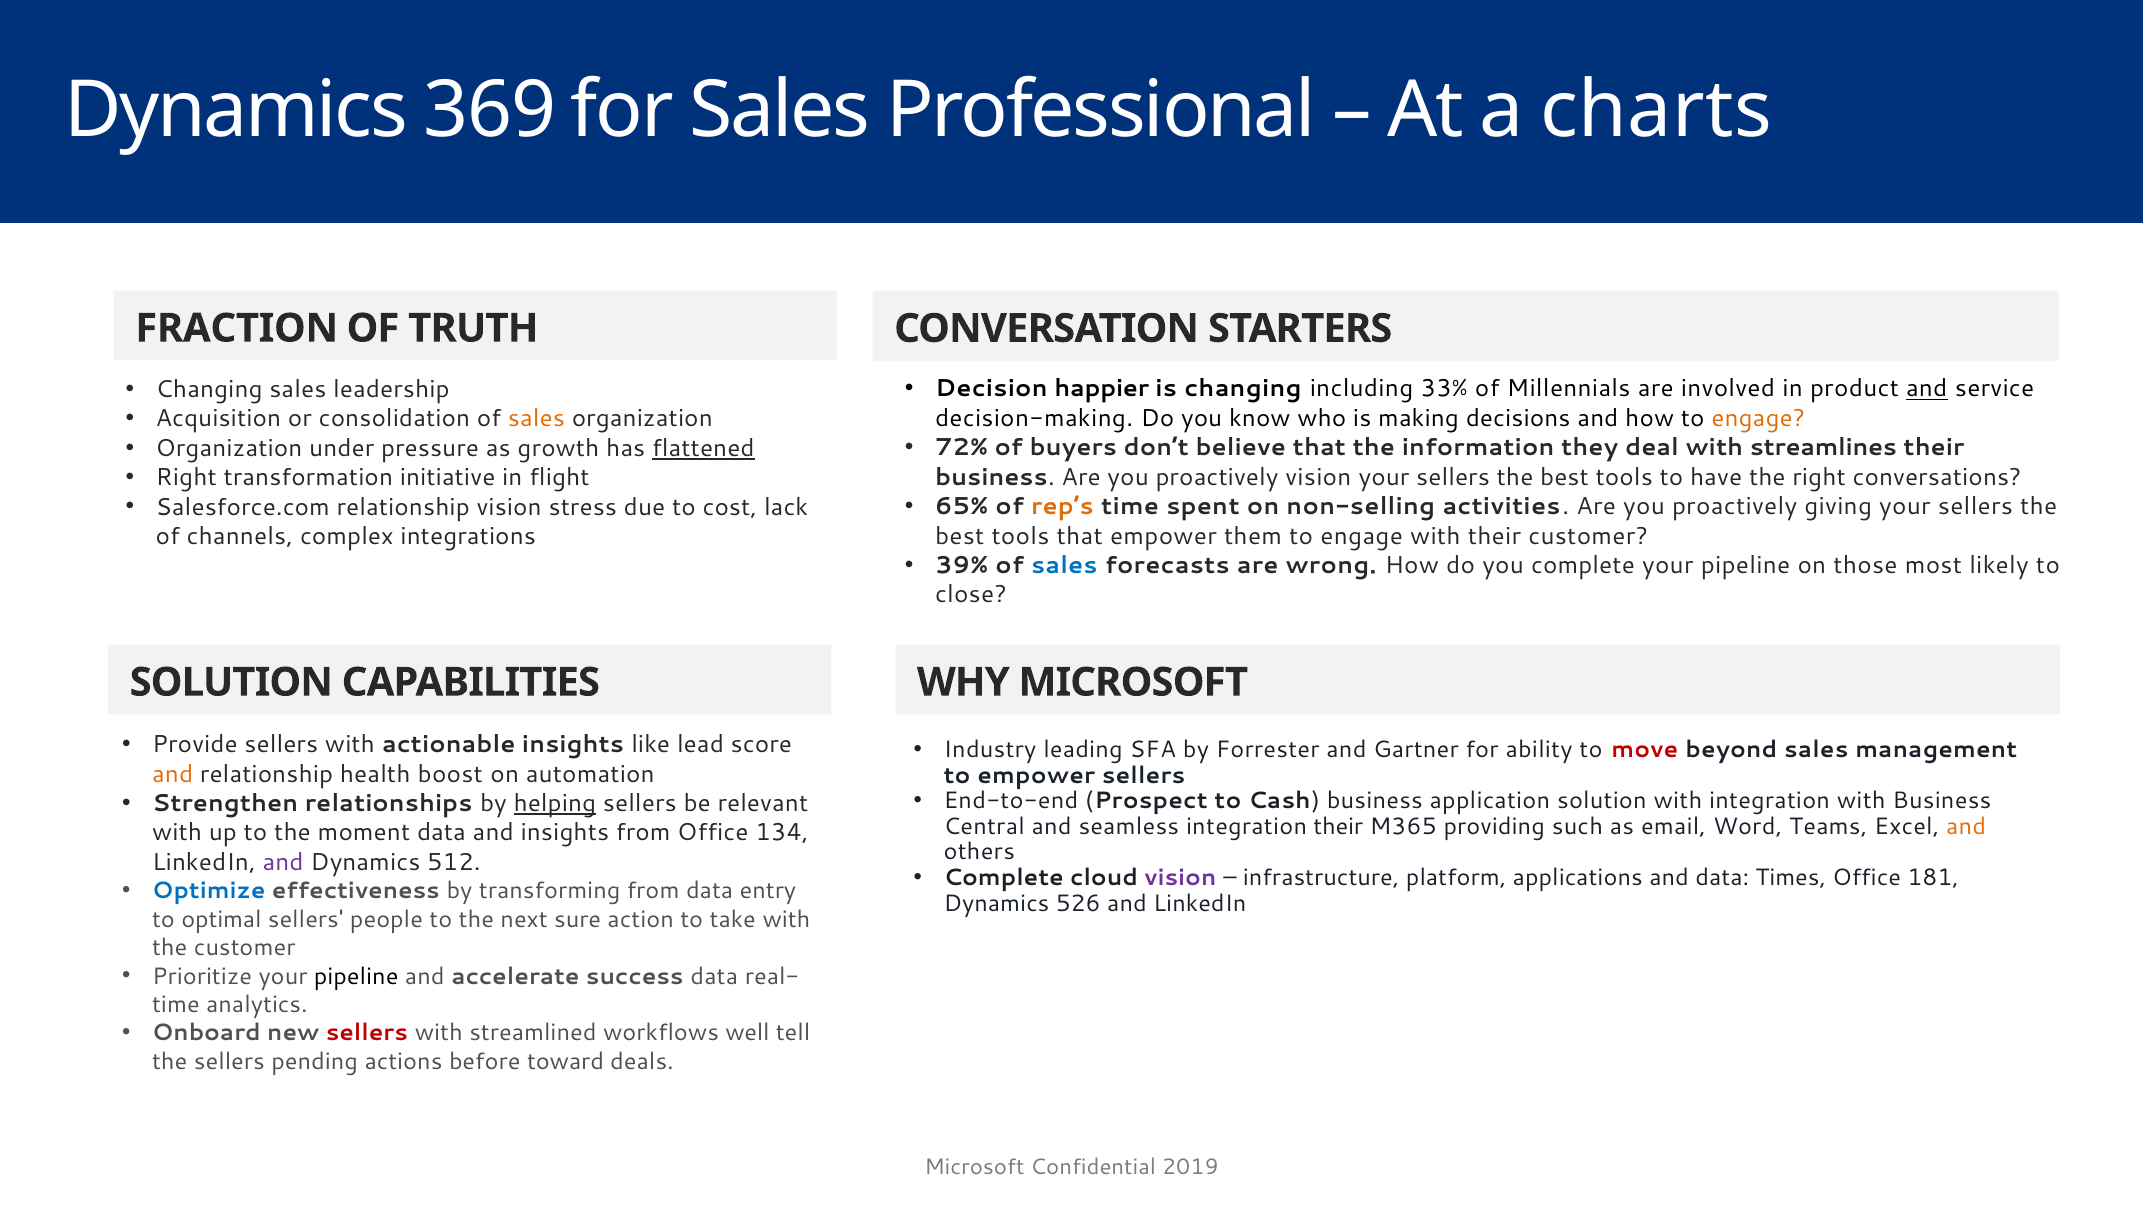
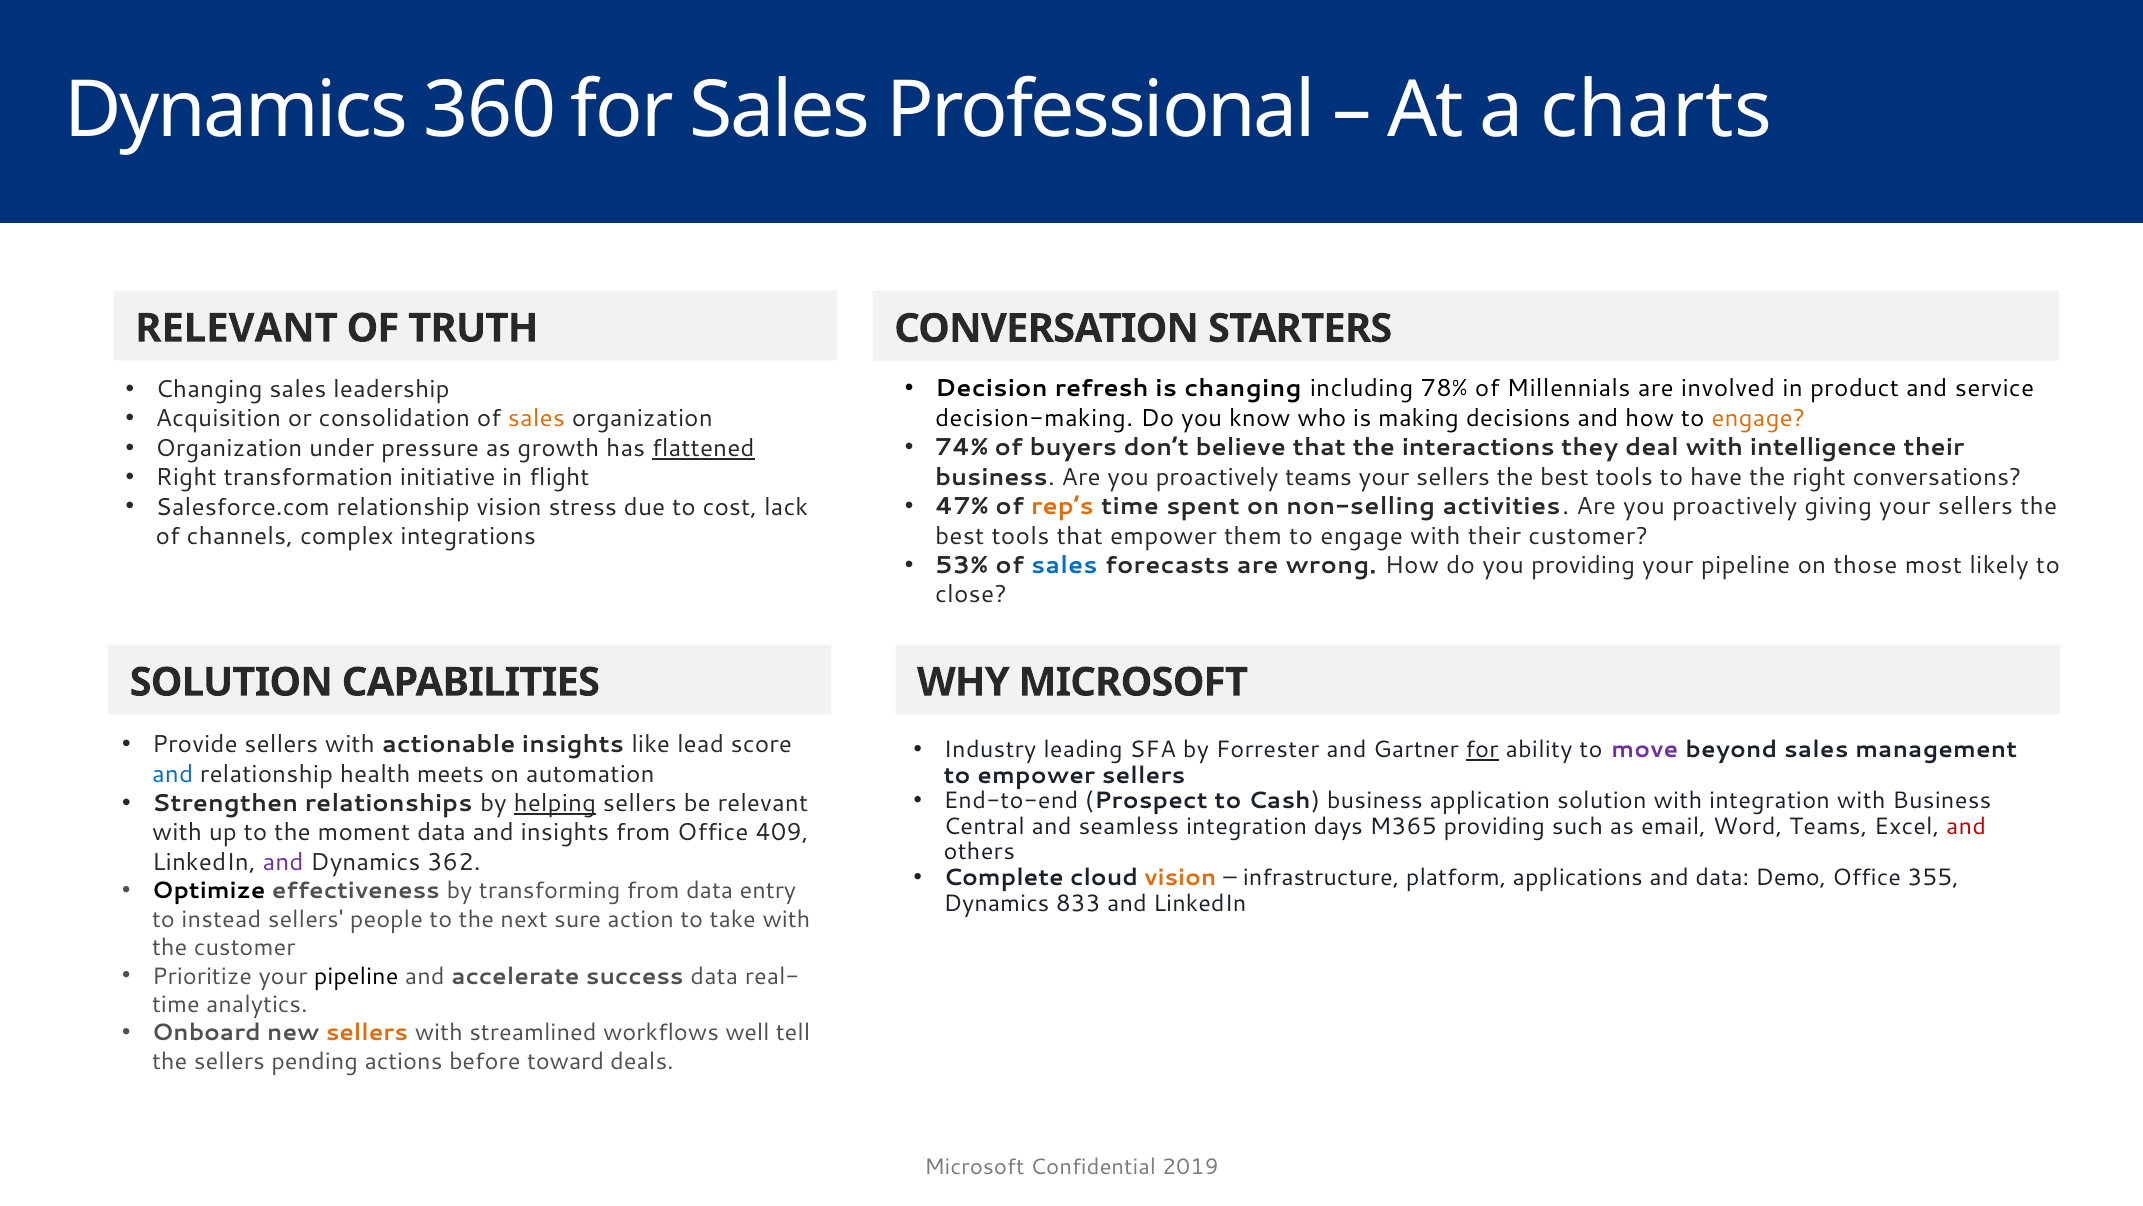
369: 369 -> 360 (490, 111)
FRACTION: FRACTION -> RELEVANT (237, 328)
happier: happier -> refresh (1102, 389)
33%: 33% -> 78% (1444, 389)
and underline: present -> none (1927, 389)
72%: 72% -> 74% (962, 447)
information: information -> interactions (1478, 447)
streamlines: streamlines -> intelligence (1823, 447)
proactively vision: vision -> teams (1319, 477)
65%: 65% -> 47% (962, 506)
39%: 39% -> 53% (962, 565)
you complete: complete -> providing (1583, 565)
for underline: none -> present (1482, 750)
move colour: red -> purple (1645, 750)
and colour: orange -> blue (173, 774)
boost: boost -> meets (451, 774)
integration their: their -> days (1338, 826)
and colour: orange -> red (1966, 826)
134: 134 -> 409 (782, 833)
512: 512 -> 362 (454, 862)
vision colour: purple -> orange (1180, 877)
Times: Times -> Demo (1791, 877)
181: 181 -> 355 (1933, 877)
Optimize colour: blue -> black (209, 891)
526: 526 -> 833 (1078, 903)
optimal: optimal -> instead (221, 919)
sellers colour: red -> orange (367, 1033)
